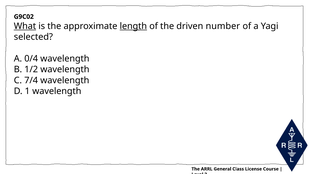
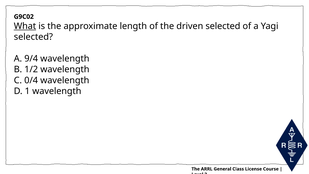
length underline: present -> none (133, 26)
driven number: number -> selected (223, 26)
0/4: 0/4 -> 9/4 (31, 59)
7/4: 7/4 -> 0/4 (31, 80)
